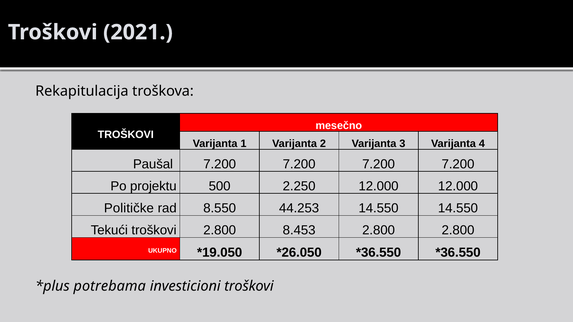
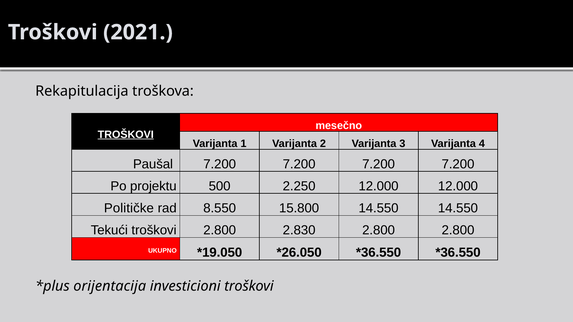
TROŠKOVI underline: none -> present (126, 135)
44.253: 44.253 -> 15.800 (299, 208)
8.453: 8.453 -> 2.830 (299, 231)
potrebama: potrebama -> orijentacija (110, 286)
